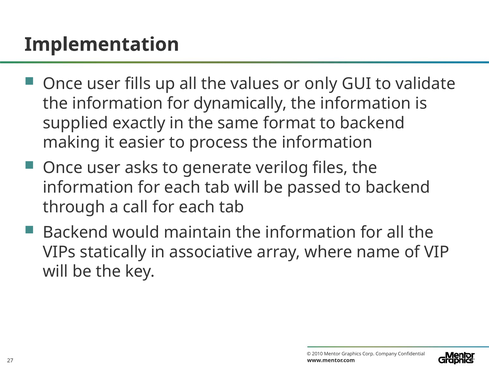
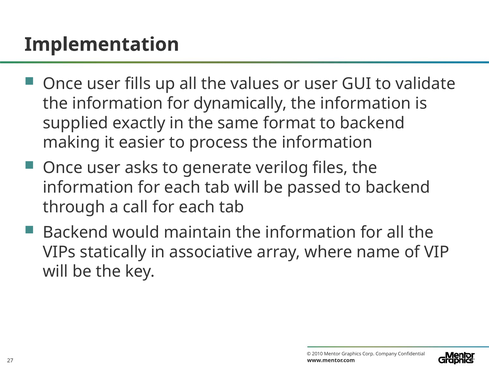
or only: only -> user (321, 84)
